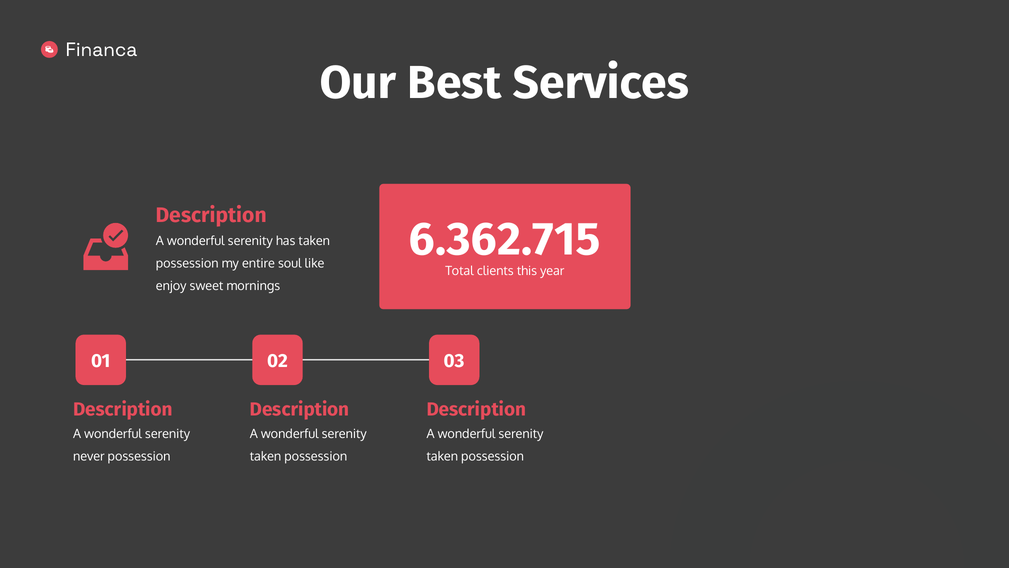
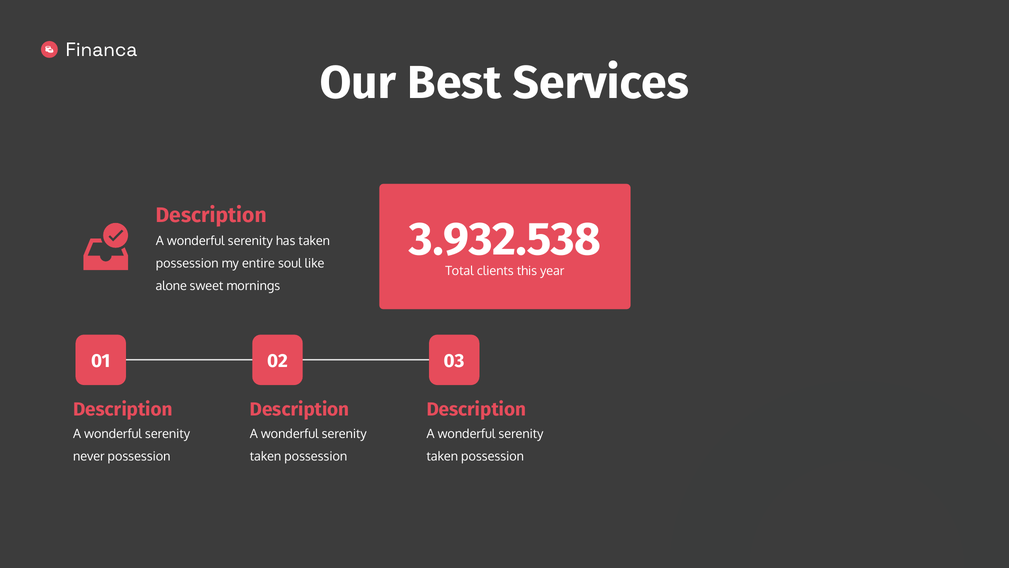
6.362.715: 6.362.715 -> 3.932.538 (505, 239)
enjoy: enjoy -> alone (171, 286)
